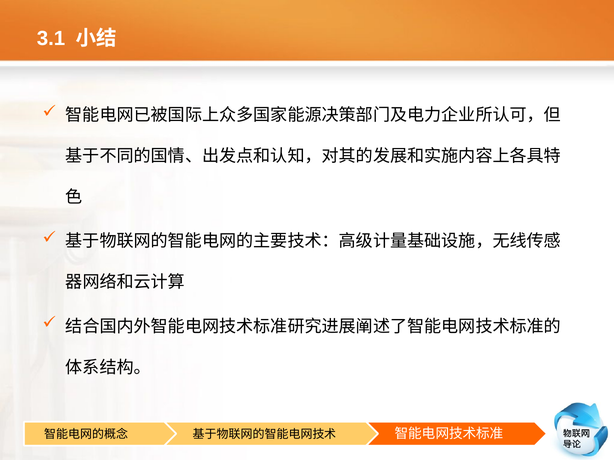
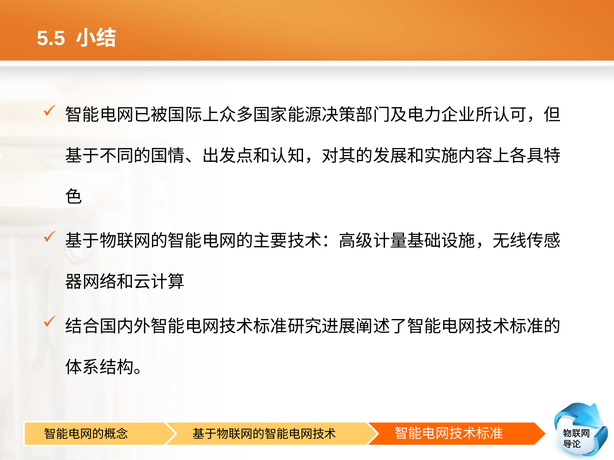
3.1: 3.1 -> 5.5 (51, 39)
